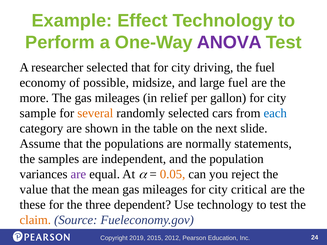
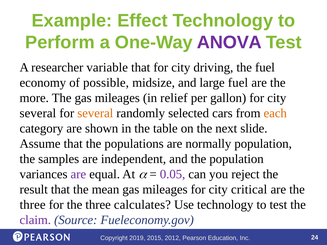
researcher selected: selected -> variable (107, 67)
sample: sample -> several (38, 113)
each colour: blue -> orange (275, 113)
normally statements: statements -> population (263, 144)
0.05 colour: orange -> purple (173, 174)
value: value -> result (34, 190)
these: these -> three (33, 205)
dependent: dependent -> calculates (142, 205)
claim colour: orange -> purple (35, 220)
